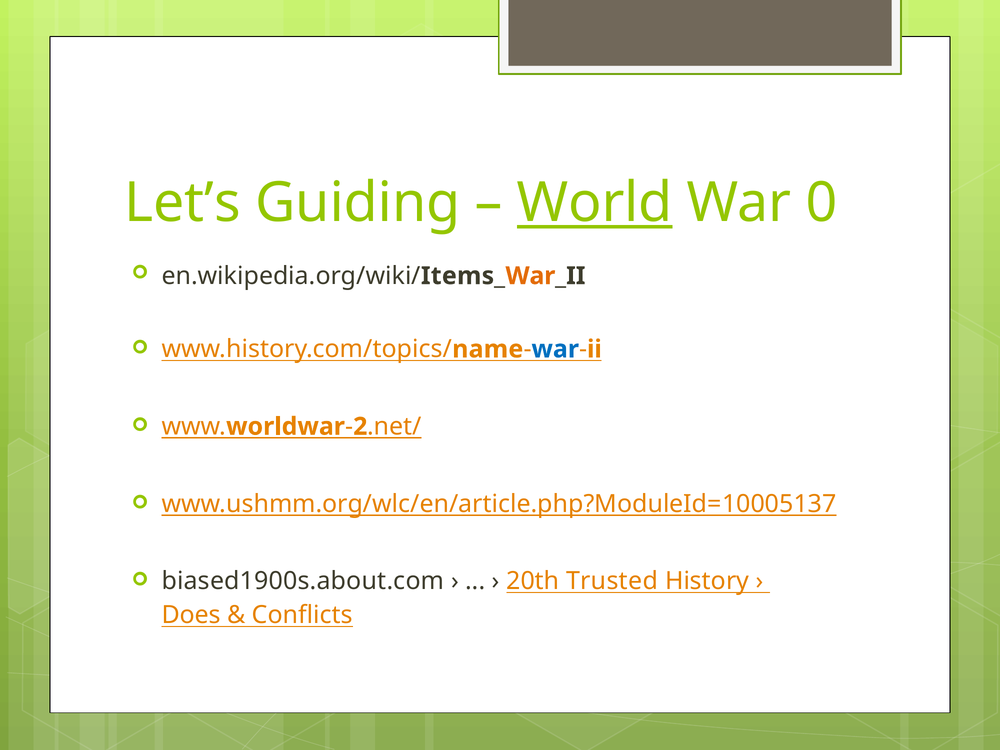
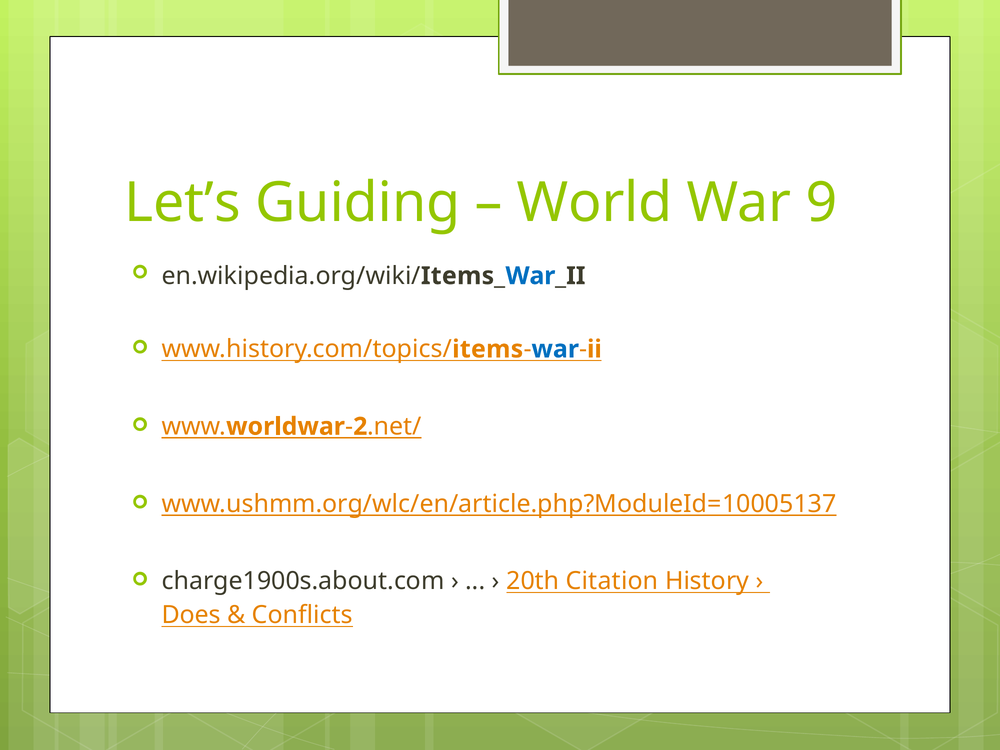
World underline: present -> none (595, 203)
0: 0 -> 9 (822, 203)
War colour: orange -> blue (530, 276)
name: name -> items (488, 349)
biased1900s.about.com: biased1900s.about.com -> charge1900s.about.com (303, 581)
Trusted: Trusted -> Citation (612, 581)
